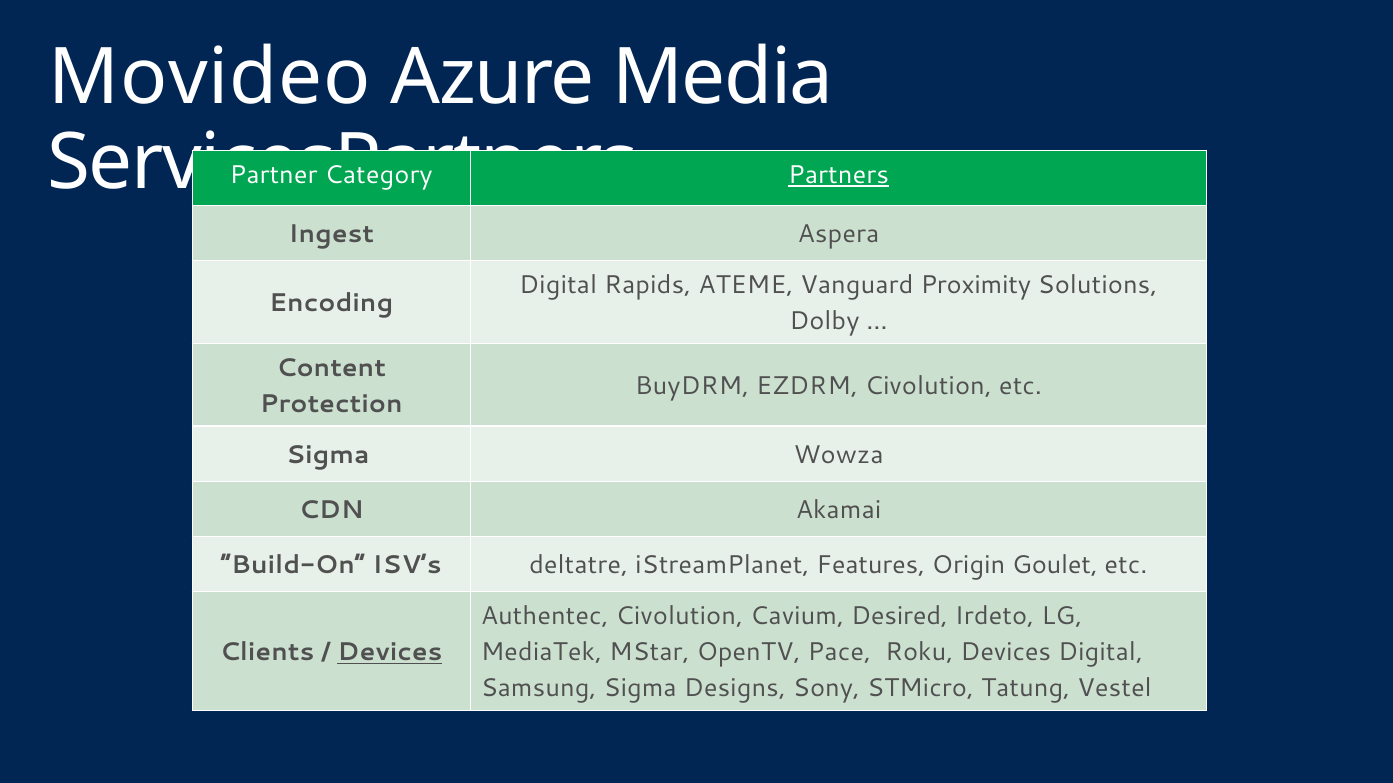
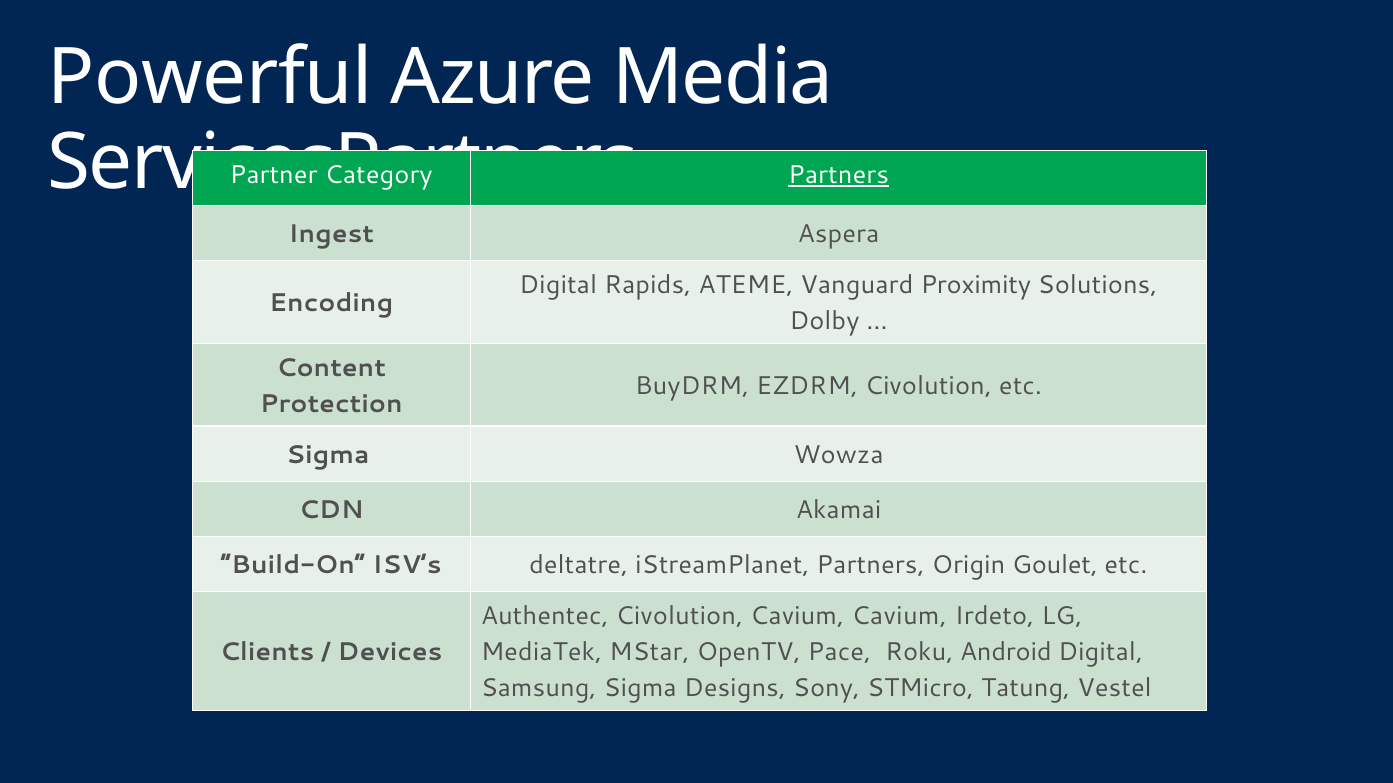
Movideo: Movideo -> Powerful (210, 78)
iStreamPlanet Features: Features -> Partners (871, 566)
Cavium Desired: Desired -> Cavium (899, 617)
Devices underline: present -> none (390, 653)
Roku Devices: Devices -> Android (1006, 653)
